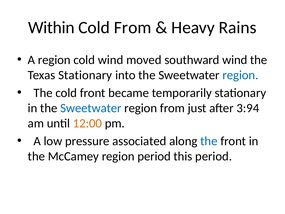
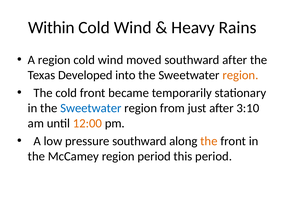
From: From -> Wind (133, 28)
southward wind: wind -> after (235, 60)
Texas Stationary: Stationary -> Developed (85, 75)
region colour: blue -> orange (240, 75)
3:94: 3:94 -> 3:10 (248, 108)
pressure associated: associated -> southward (139, 141)
the colour: blue -> orange (209, 141)
